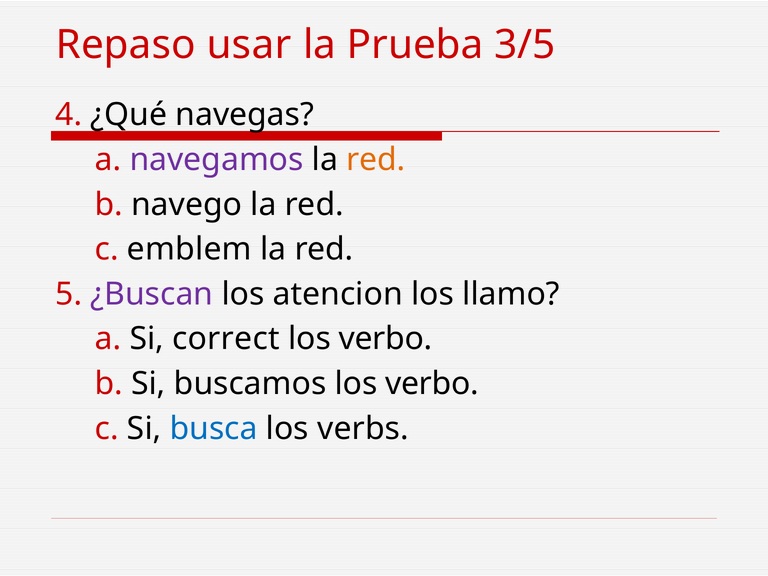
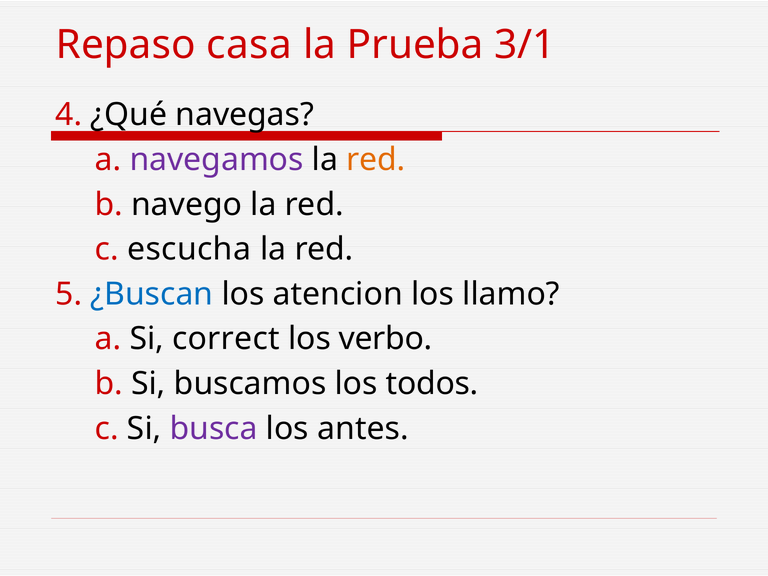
usar: usar -> casa (249, 45)
3/5: 3/5 -> 3/1 (525, 45)
emblem: emblem -> escucha (189, 249)
¿Buscan colour: purple -> blue (152, 294)
buscamos los verbo: verbo -> todos (432, 384)
busca colour: blue -> purple (214, 429)
verbs: verbs -> antes (363, 429)
